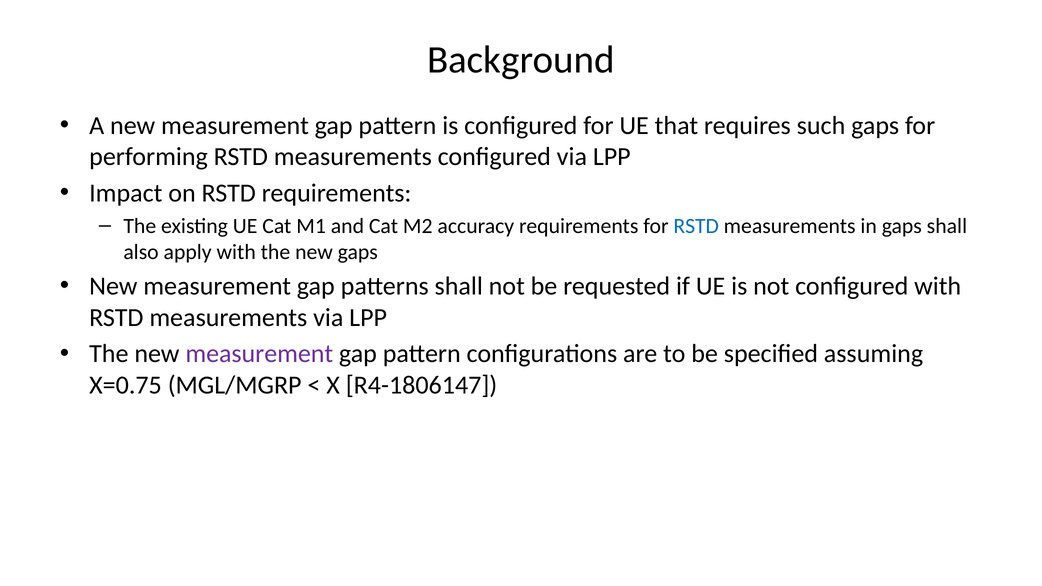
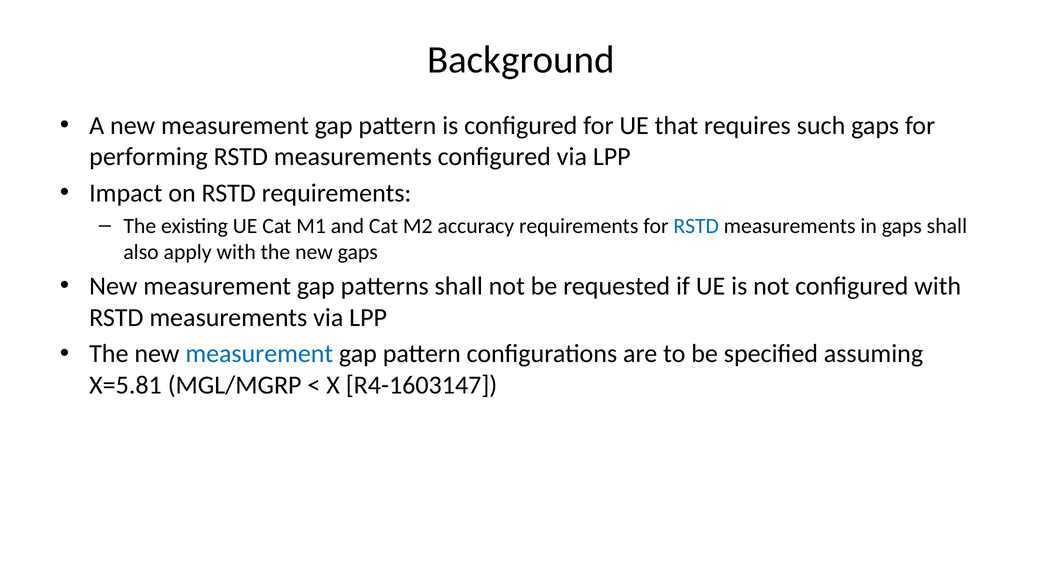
measurement colour: purple -> blue (259, 354)
X=0.75: X=0.75 -> X=5.81 (126, 385)
R4-1806147: R4-1806147 -> R4-1603147 (422, 385)
